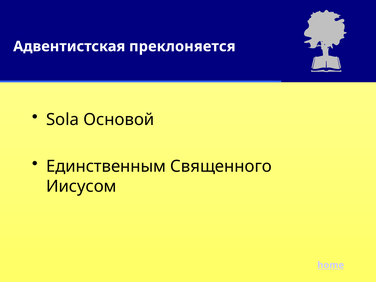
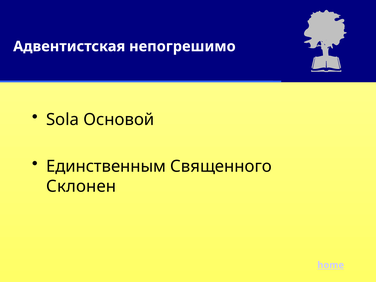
преклоняется: преклоняется -> непогрешимо (182, 46)
Иисусом: Иисусом -> Склонен (81, 186)
